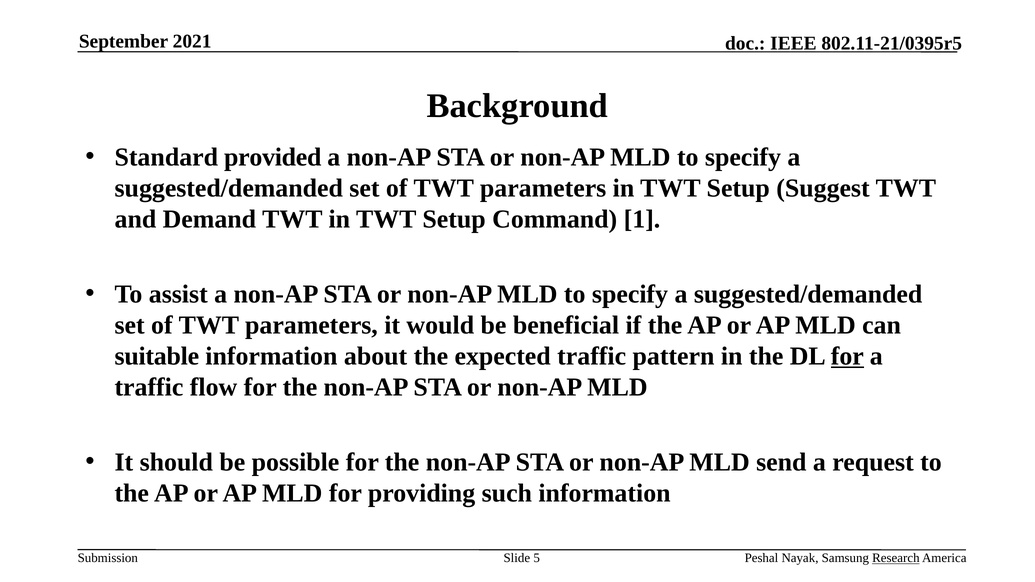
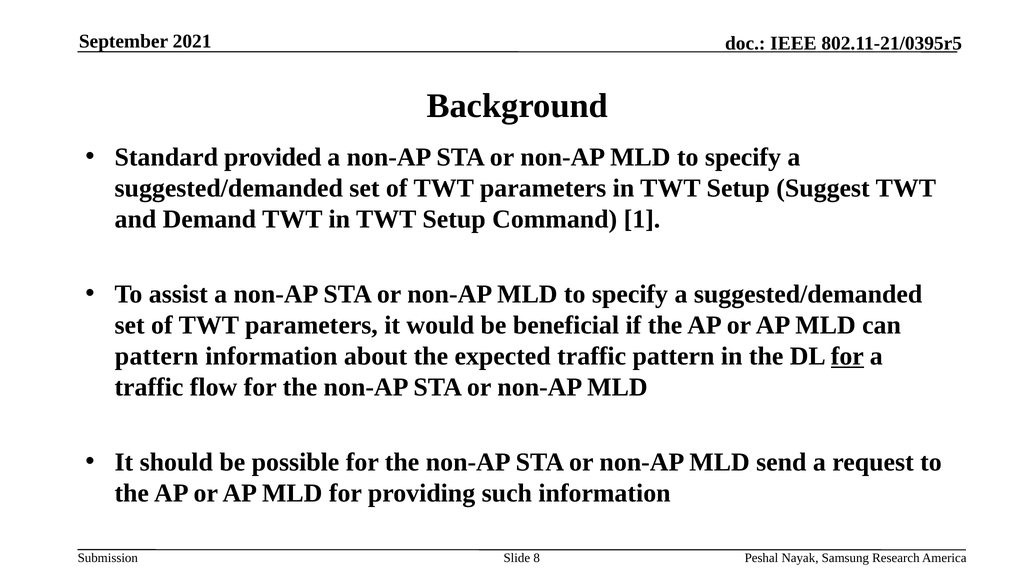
suitable: suitable -> pattern (157, 356)
5: 5 -> 8 (537, 558)
Research underline: present -> none (896, 558)
